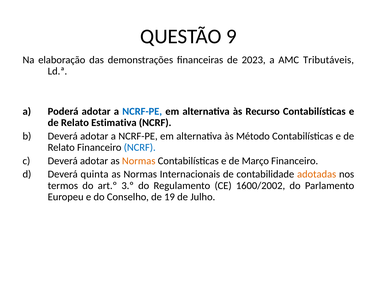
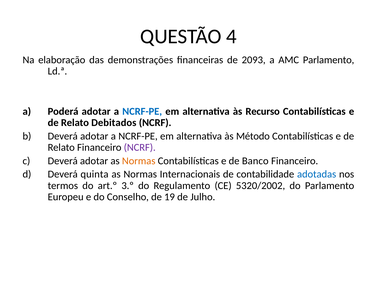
9: 9 -> 4 (231, 36)
2023: 2023 -> 2093 (254, 60)
AMC Tributáveis: Tributáveis -> Parlamento (329, 60)
Estimativa: Estimativa -> Debitados (114, 123)
NCRF colour: blue -> purple (140, 147)
Março: Março -> Banco (255, 161)
adotadas colour: orange -> blue (317, 174)
1600/2002: 1600/2002 -> 5320/2002 (261, 185)
